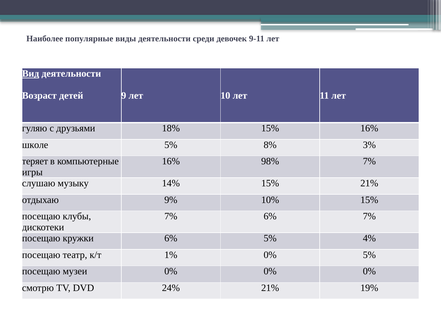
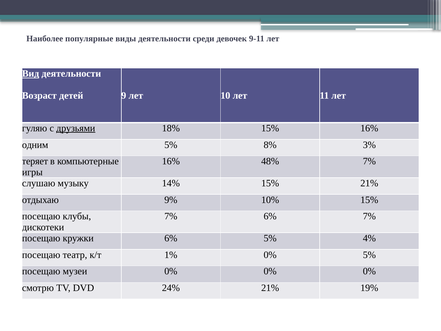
друзьями underline: none -> present (76, 128)
школе: школе -> одним (35, 145)
98%: 98% -> 48% (270, 161)
